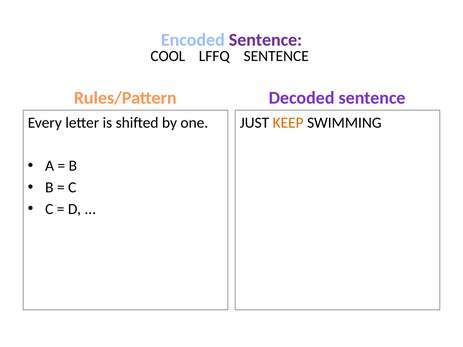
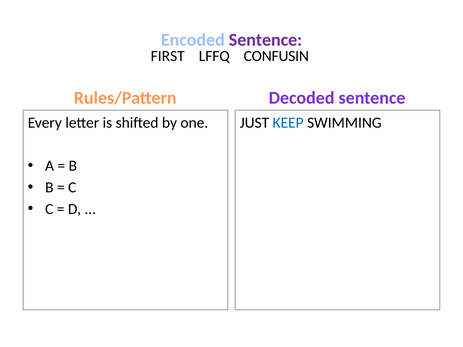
COOL: COOL -> FIRST (168, 56)
LFFQ SENTENCE: SENTENCE -> CONFUSIN (276, 56)
KEEP colour: orange -> blue (288, 123)
